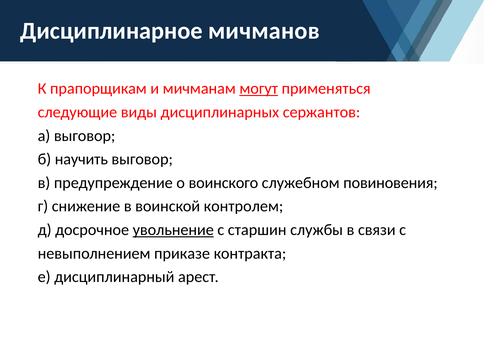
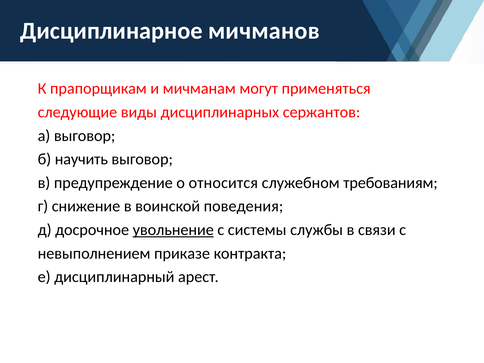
могут underline: present -> none (259, 89)
воинского: воинского -> относится (223, 183)
повиновения: повиновения -> требованиям (390, 183)
контролем: контролем -> поведения (243, 206)
старшин: старшин -> системы (257, 230)
